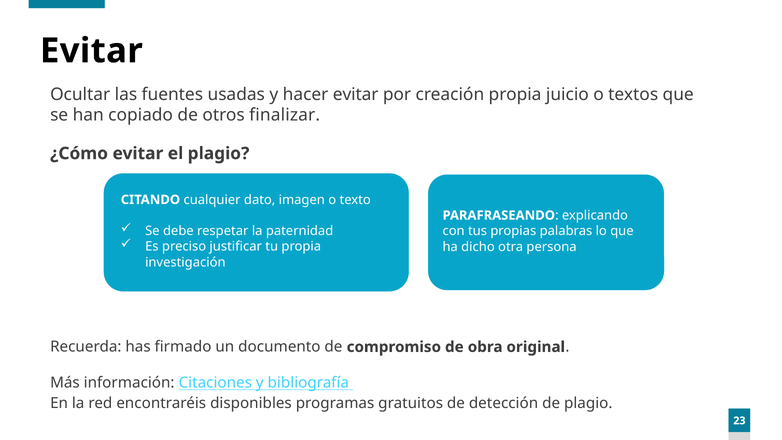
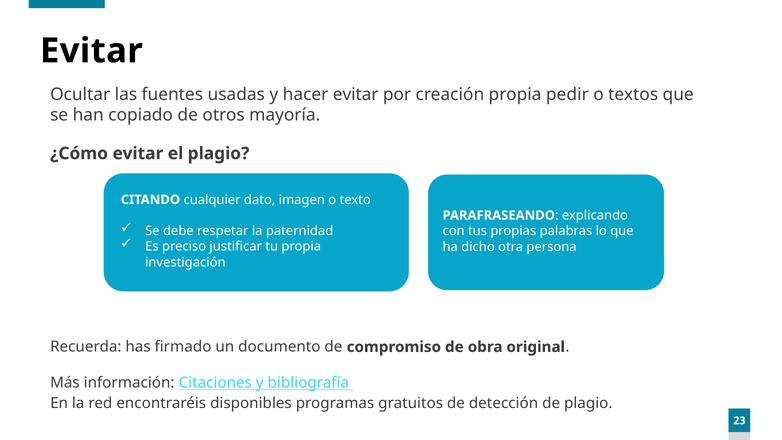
juicio: juicio -> pedir (567, 94)
finalizar: finalizar -> mayoría (285, 115)
